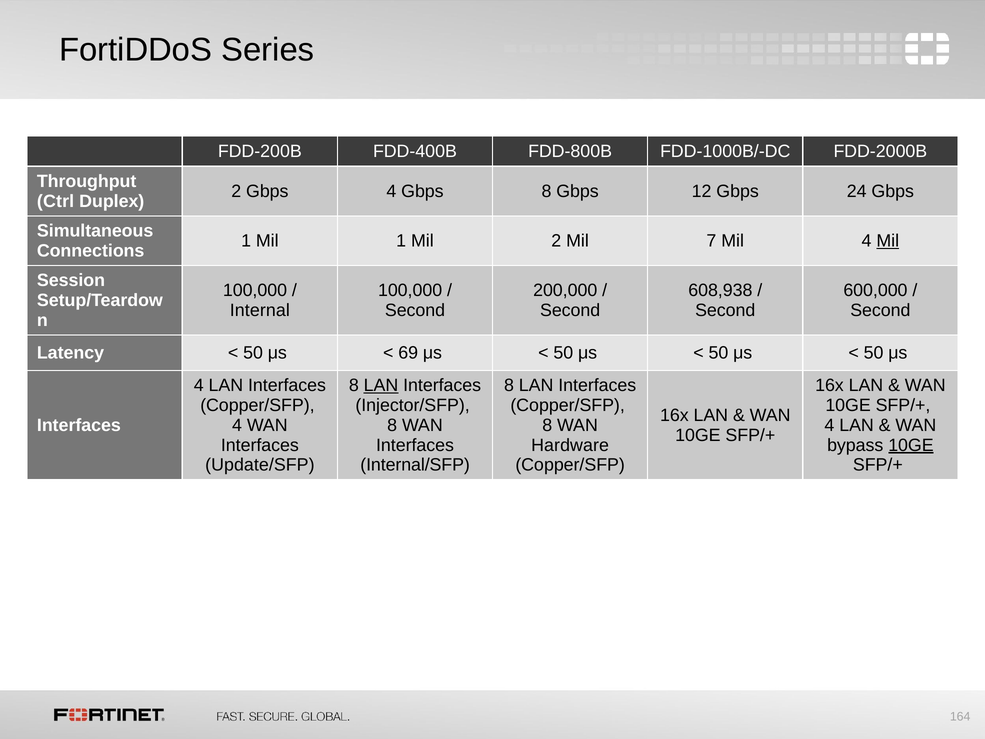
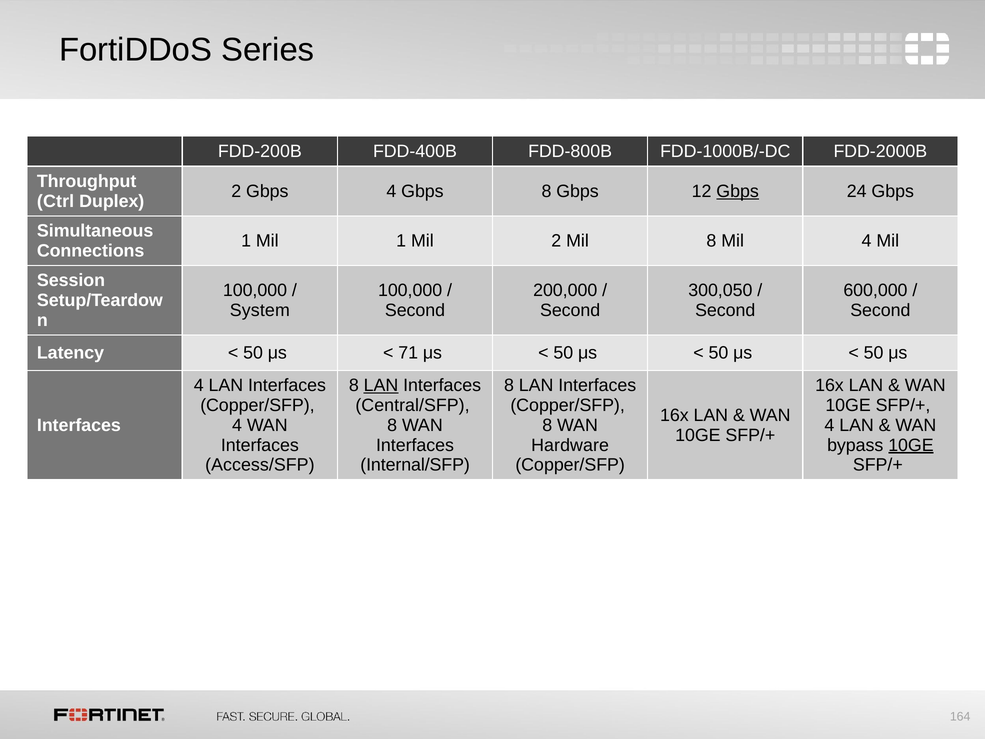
Gbps underline: none -> present (738, 191)
Mil 7: 7 -> 8 (711, 241)
Mil underline: present -> none (888, 241)
608,938: 608,938 -> 300,050 (720, 290)
Internal: Internal -> System (260, 310)
69: 69 -> 71 (408, 353)
Injector/SFP: Injector/SFP -> Central/SFP (413, 405)
Update/SFP: Update/SFP -> Access/SFP (260, 465)
